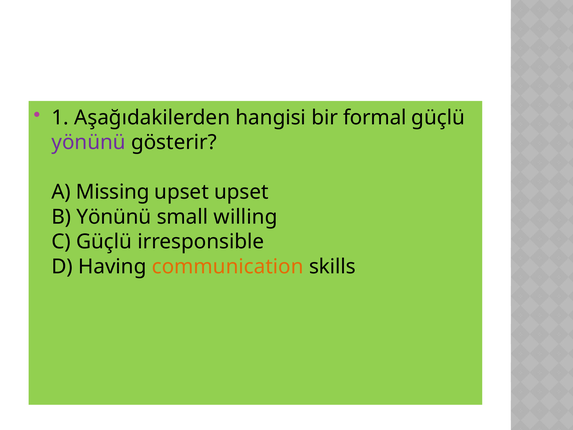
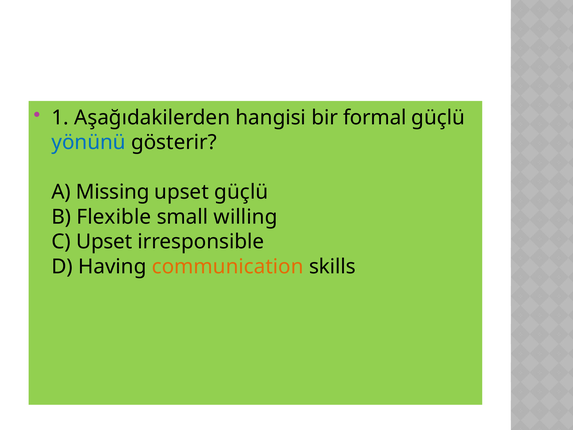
yönünü colour: purple -> blue (89, 142)
upset upset: upset -> güçlü (241, 192)
B Yönünü: Yönünü -> Flexible (114, 217)
C Güçlü: Güçlü -> Upset (104, 242)
